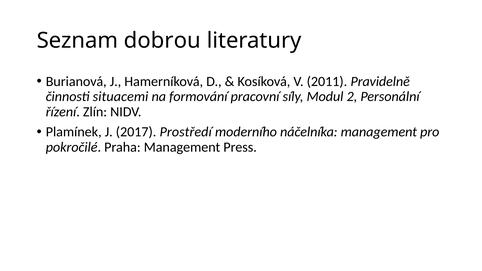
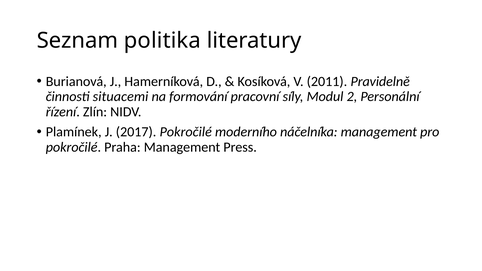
dobrou: dobrou -> politika (162, 40)
2017 Prostředí: Prostředí -> Pokročilé (186, 132)
